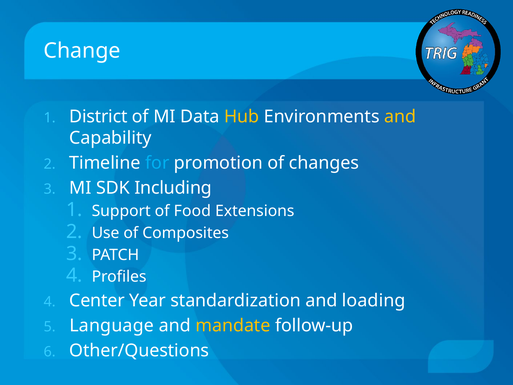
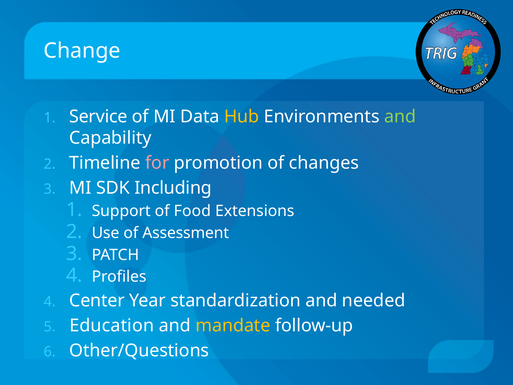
District: District -> Service (98, 117)
and colour: yellow -> light green (400, 117)
for colour: light blue -> pink (157, 163)
Composites: Composites -> Assessment (186, 233)
loading: loading -> needed (374, 300)
Language: Language -> Education (112, 325)
